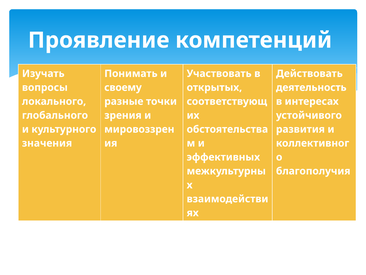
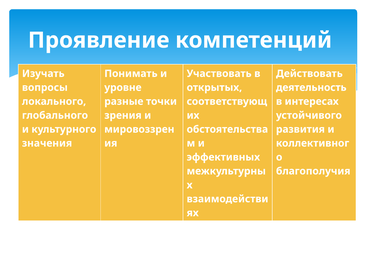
своему: своему -> уровне (123, 87)
